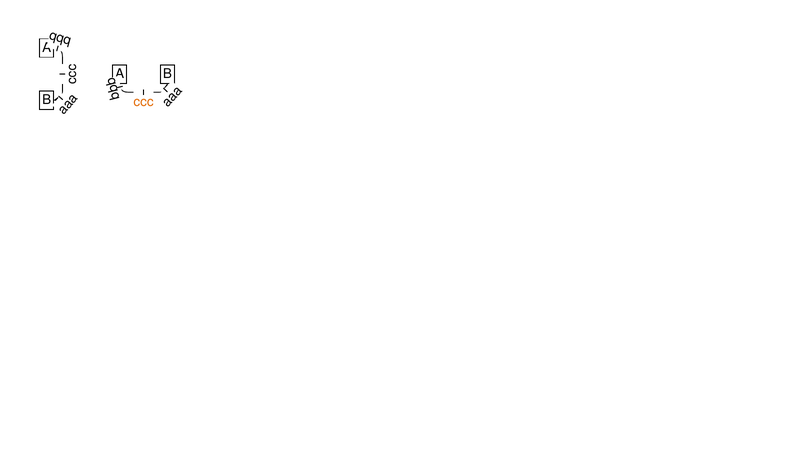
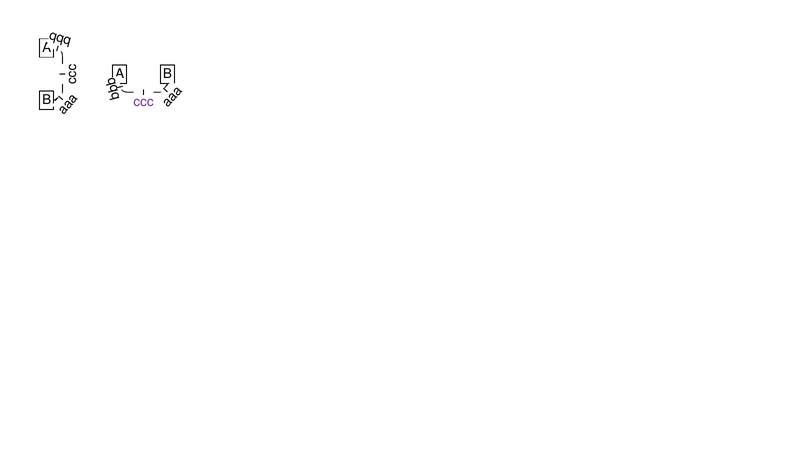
ccc colour: orange -> purple (144, 102)
